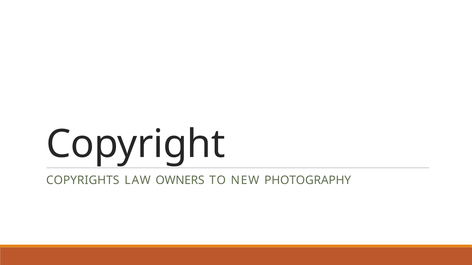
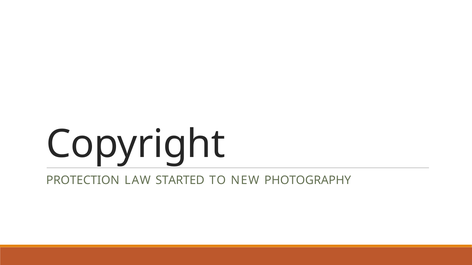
COPYRIGHTS: COPYRIGHTS -> PROTECTION (83, 181)
OWNERS: OWNERS -> STARTED (180, 181)
